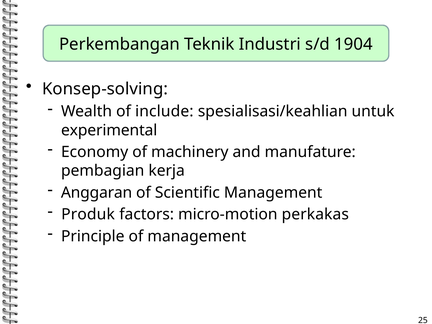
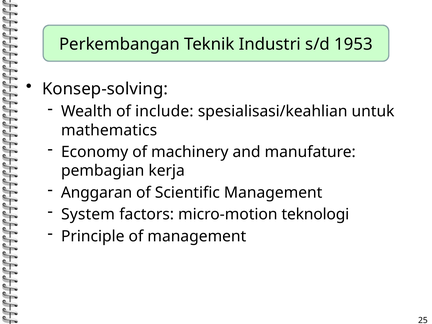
1904: 1904 -> 1953 (353, 44)
experimental: experimental -> mathematics (109, 130)
Produk: Produk -> System (88, 214)
perkakas: perkakas -> teknologi (315, 214)
